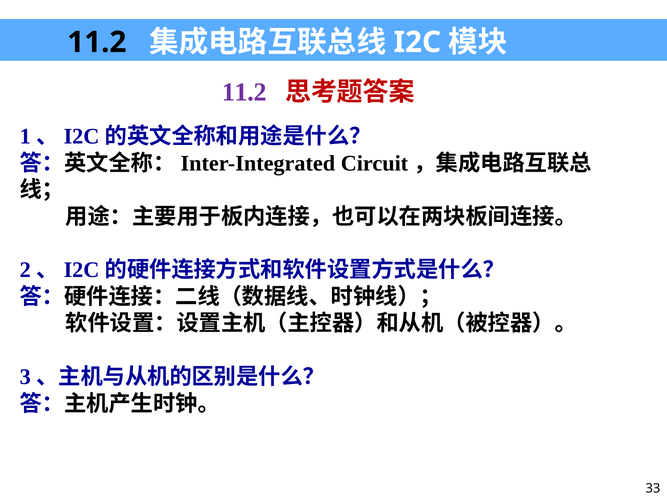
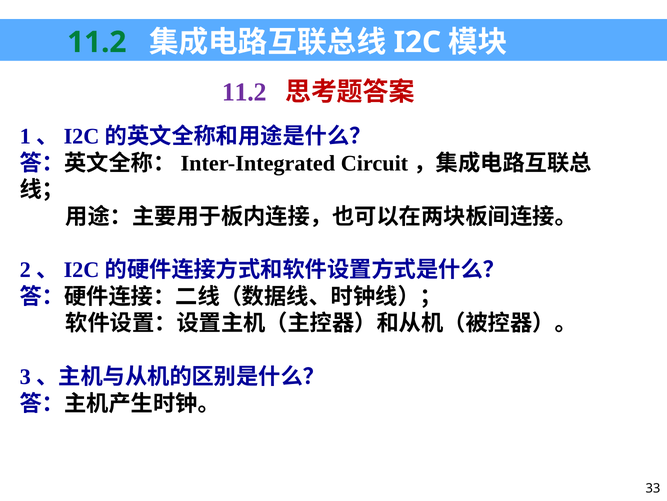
11.2 colour: black -> green (97, 42)
